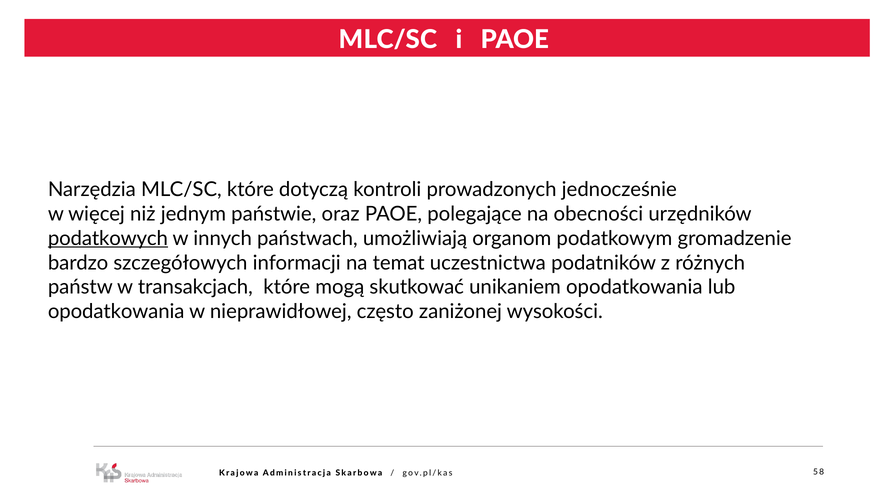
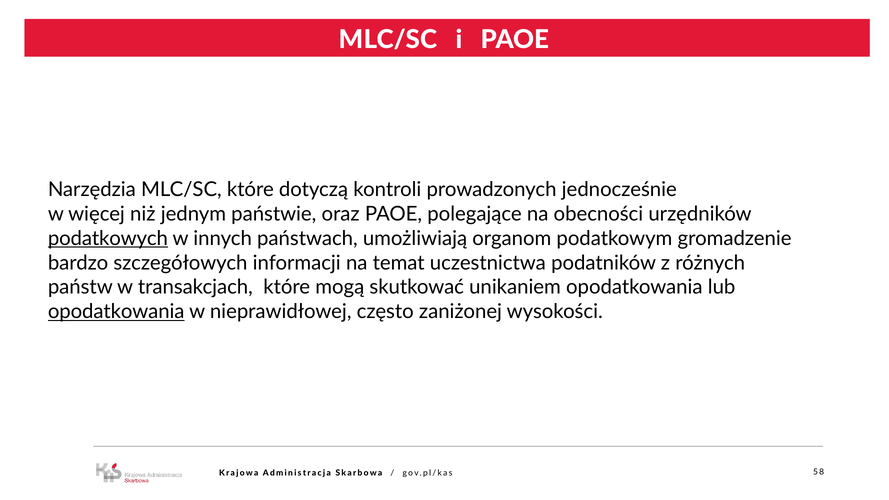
opodatkowania underline: none -> present (116, 312)
